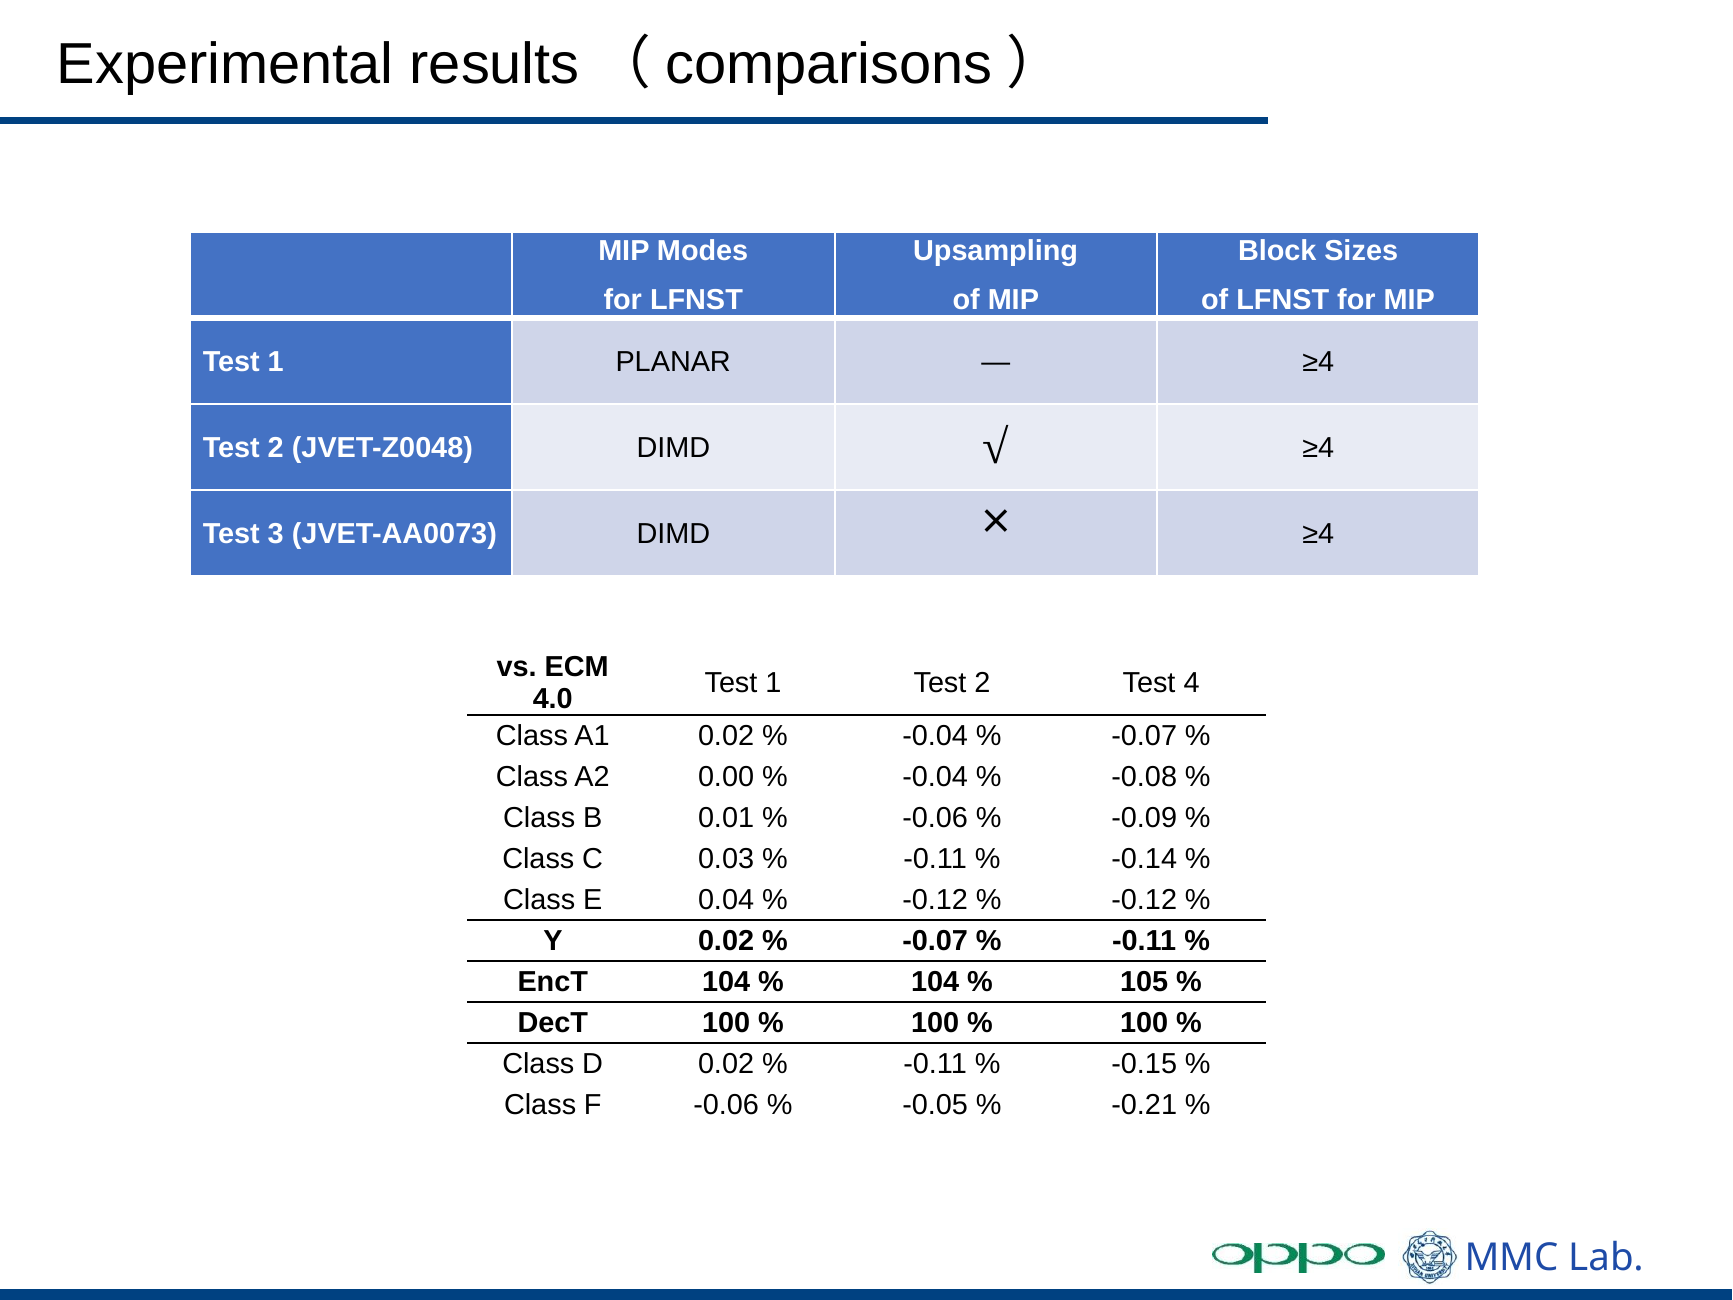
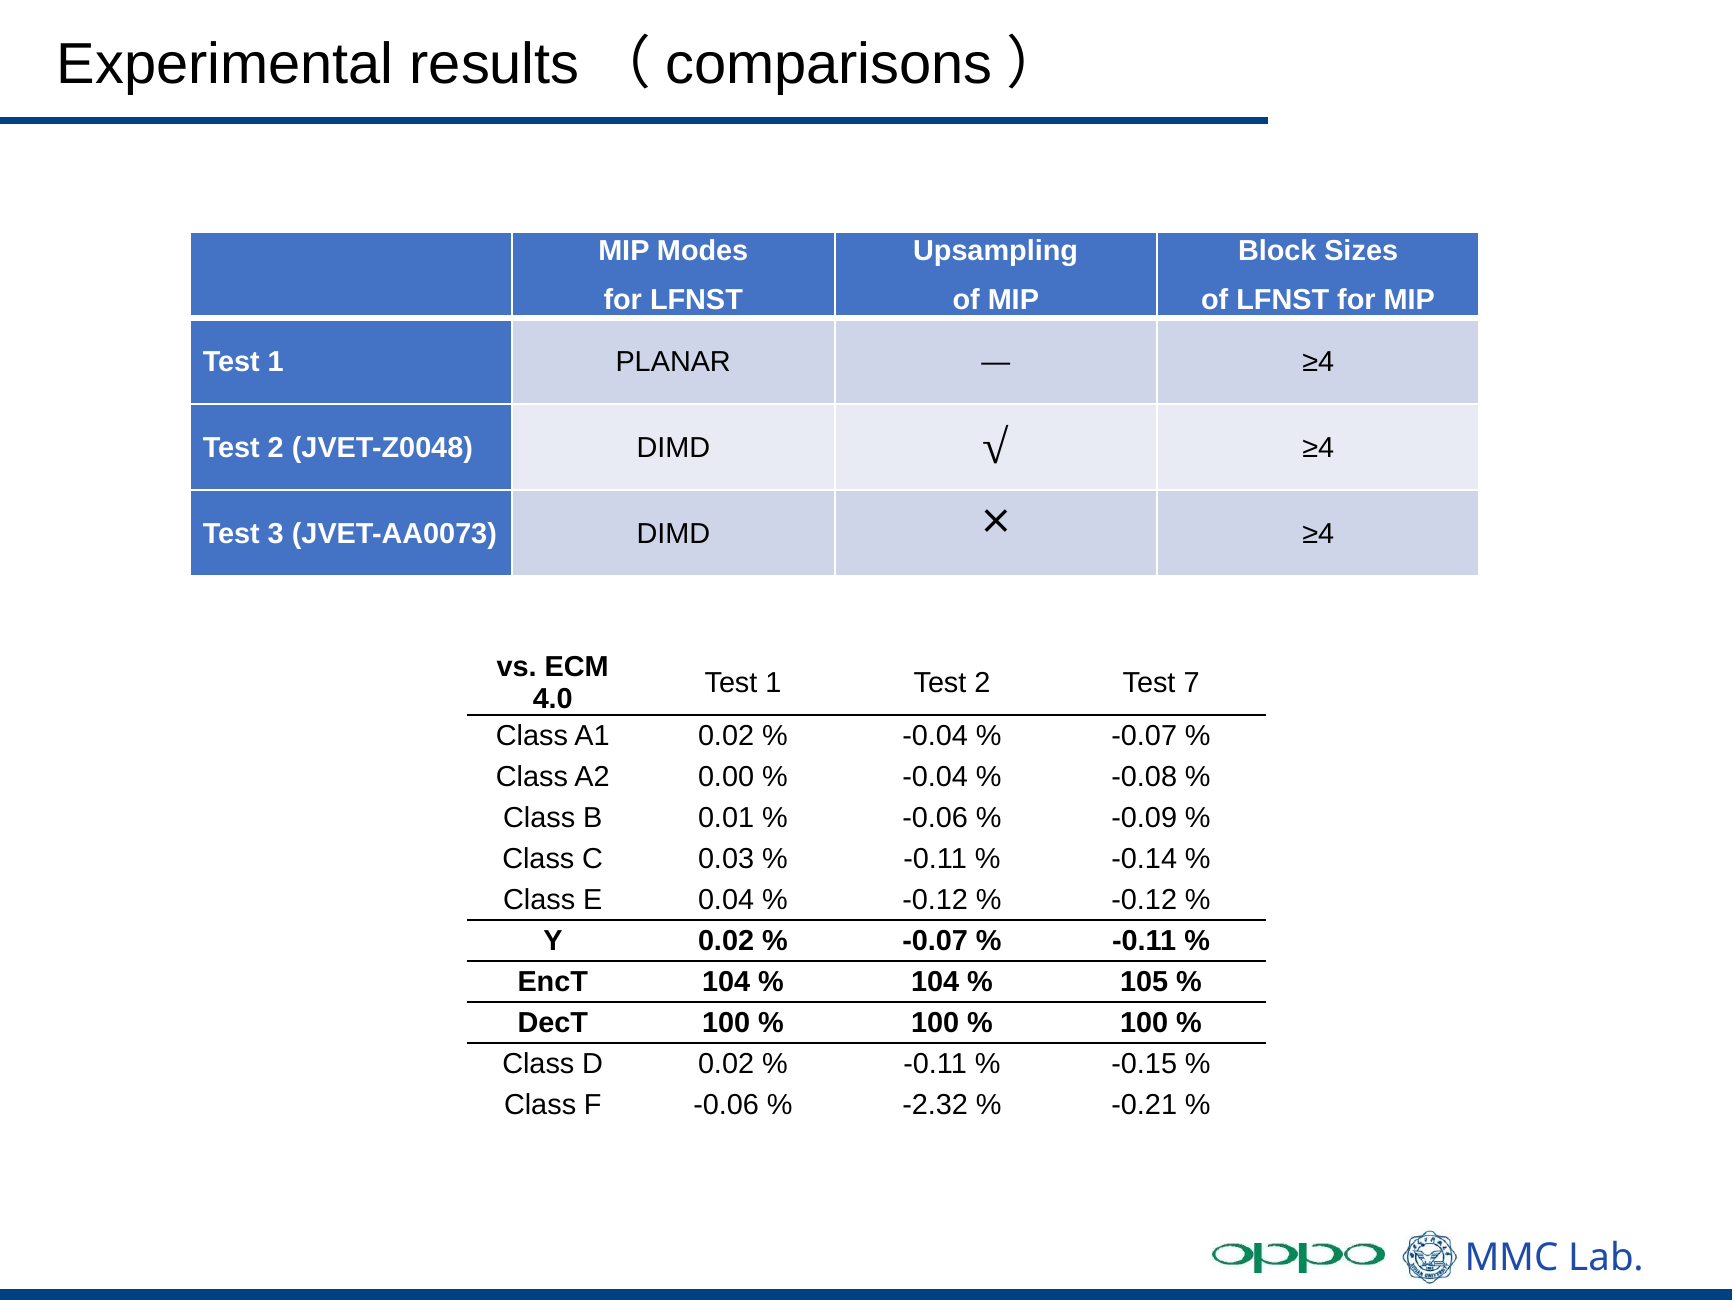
4: 4 -> 7 (1192, 683)
-0.05: -0.05 -> -2.32 (935, 1105)
